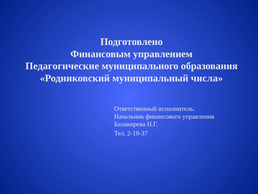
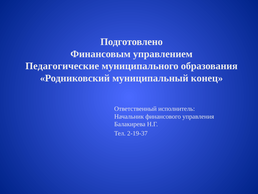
числа: числа -> конец (207, 78)
